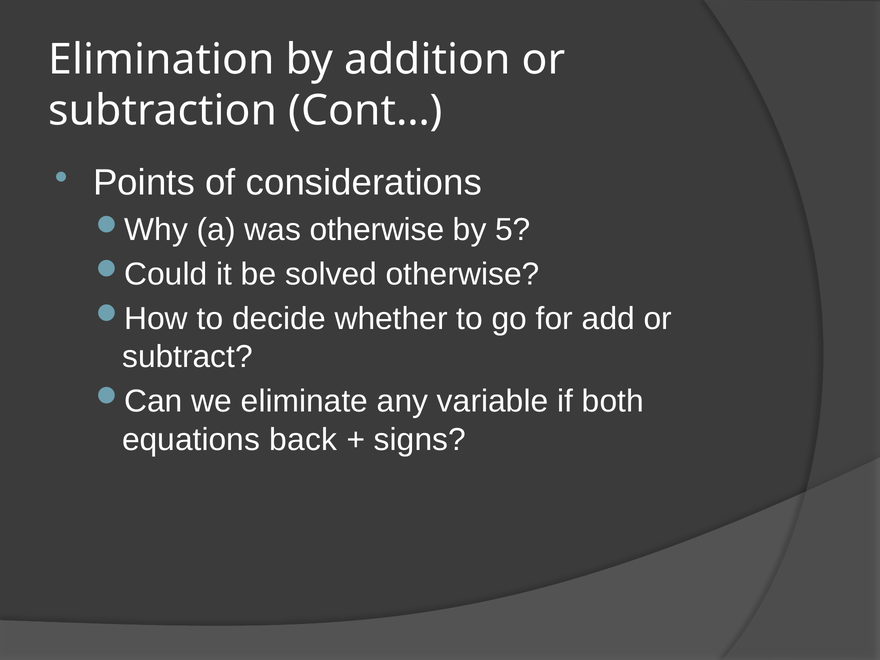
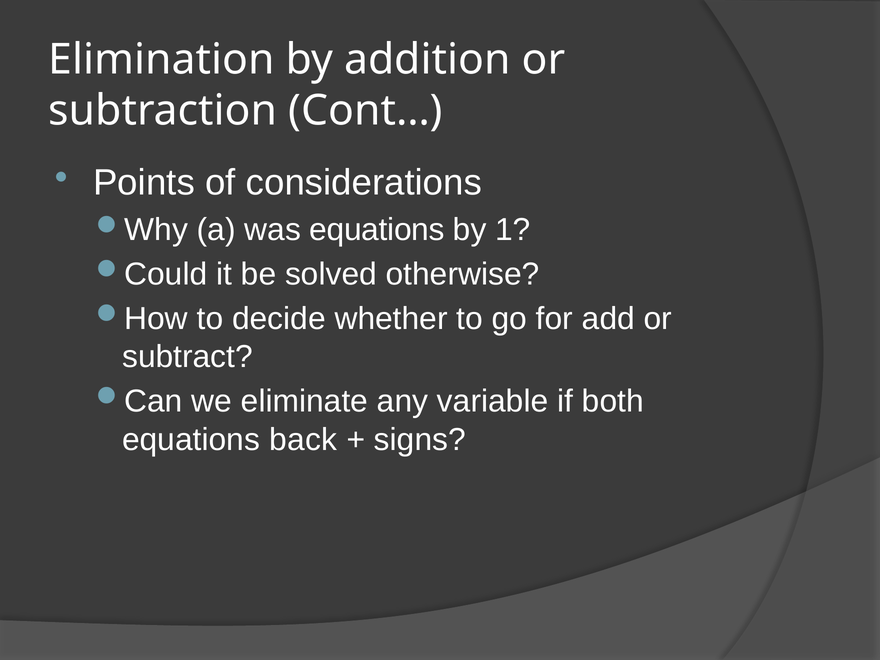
was otherwise: otherwise -> equations (377, 230)
5: 5 -> 1 (513, 230)
